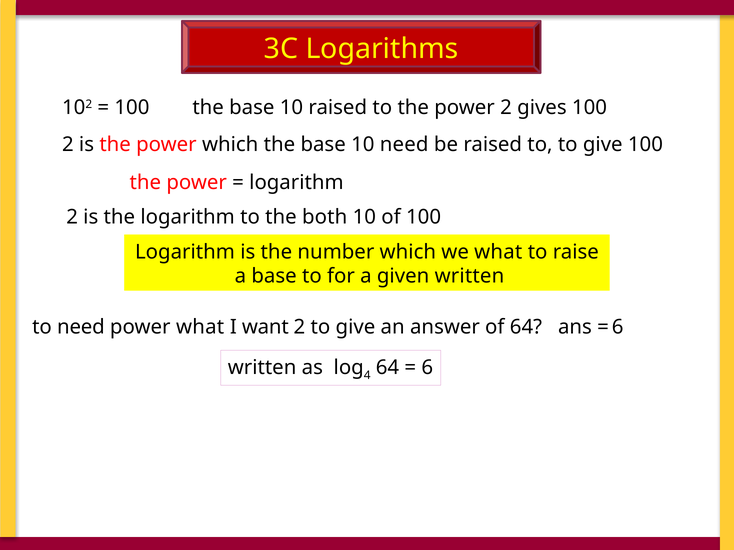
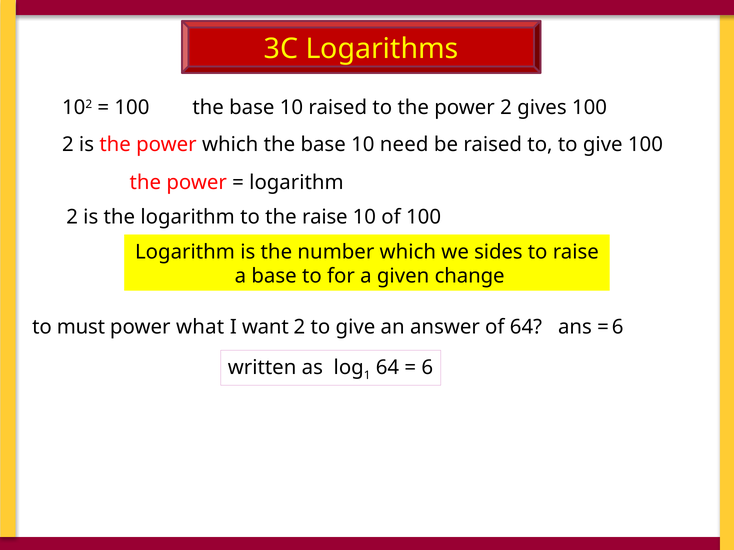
the both: both -> raise (325, 217)
we what: what -> sides (498, 252)
given written: written -> change (470, 277)
to need: need -> must (81, 327)
4: 4 -> 1 (367, 376)
